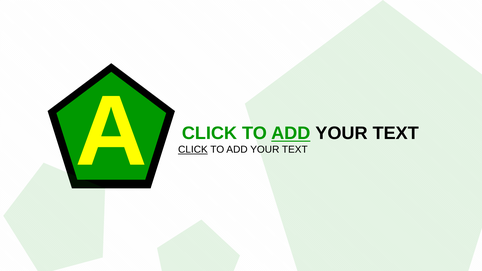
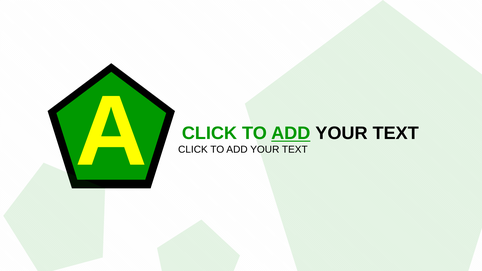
CLICK underline: present -> none (193, 150)
